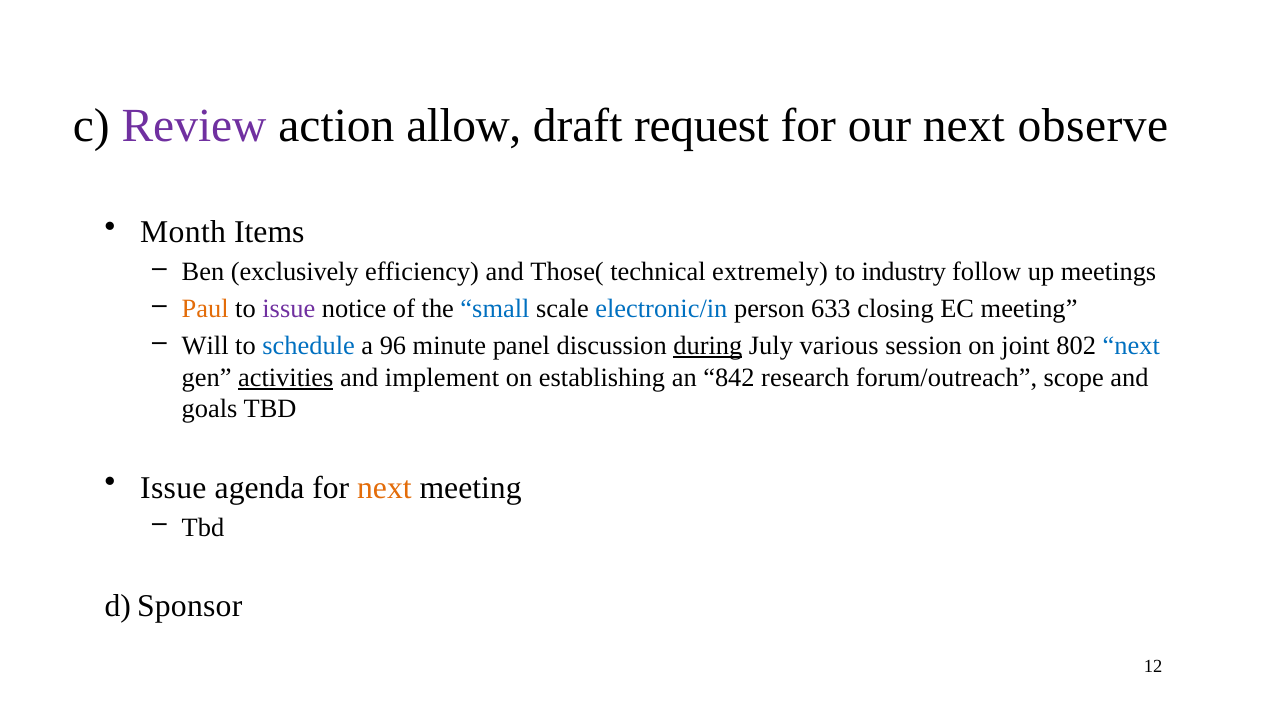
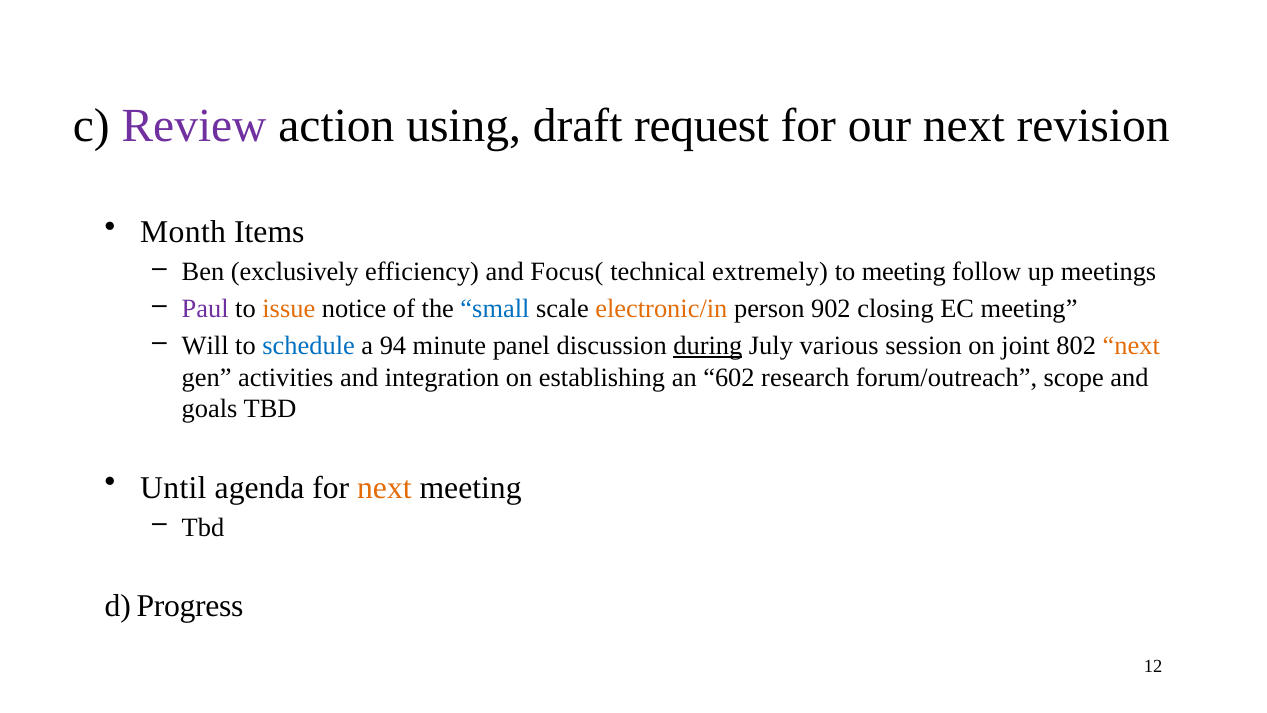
allow: allow -> using (464, 126)
observe: observe -> revision (1093, 126)
Those(: Those( -> Focus( (567, 272)
to industry: industry -> meeting (904, 272)
Paul colour: orange -> purple (205, 309)
issue colour: purple -> orange (289, 309)
electronic/in colour: blue -> orange (661, 309)
633: 633 -> 902 (831, 309)
96: 96 -> 94 (393, 346)
next colour: blue -> orange (1131, 346)
activities underline: present -> none (286, 377)
implement: implement -> integration (442, 377)
842: 842 -> 602 (729, 377)
Issue: Issue -> Until (173, 487)
Sponsor: Sponsor -> Progress (190, 606)
